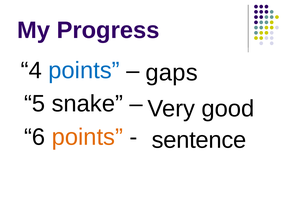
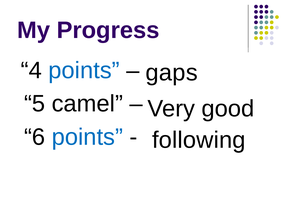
snake: snake -> camel (87, 104)
points colour: orange -> blue (87, 137)
sentence: sentence -> following (199, 140)
